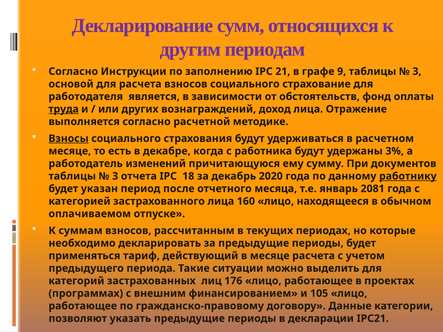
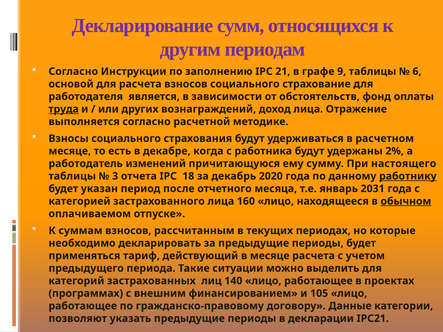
3: 3 -> 6 (417, 71)
Взносы underline: present -> none (69, 139)
3%: 3% -> 2% (395, 151)
документов: документов -> настоящего (404, 164)
2081: 2081 -> 2031 (373, 189)
обычном underline: none -> present (406, 201)
176: 176 -> 140 (233, 281)
